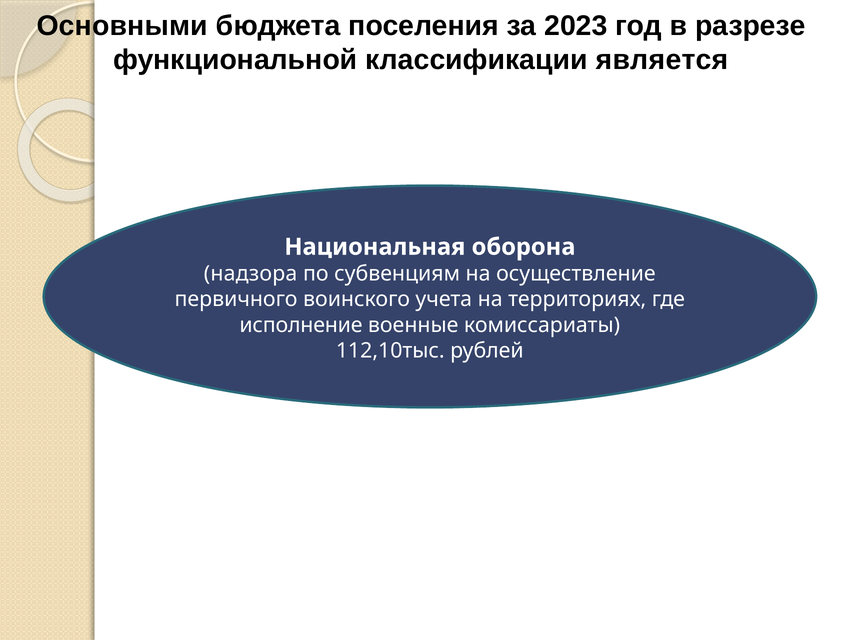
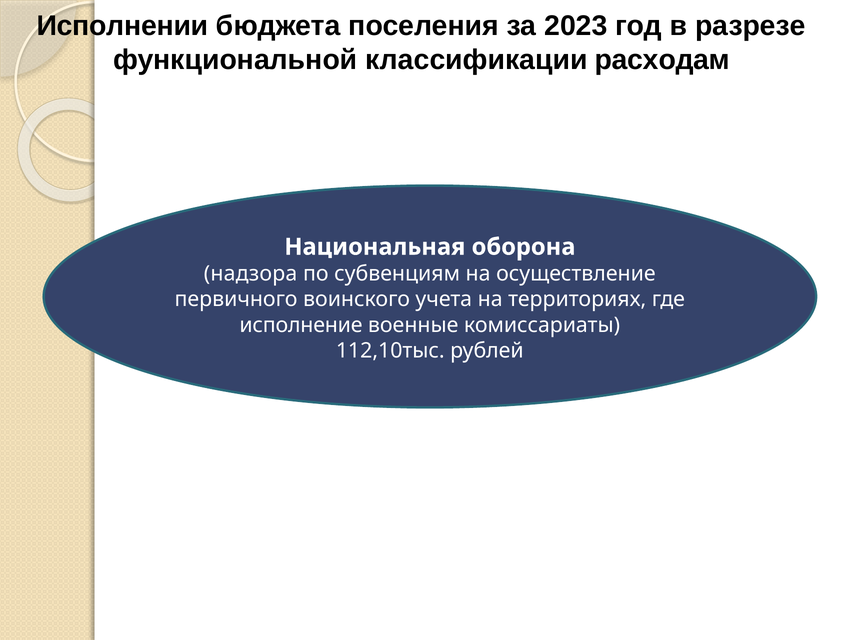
Основными: Основными -> Исполнении (122, 26)
является: является -> расходам (662, 60)
